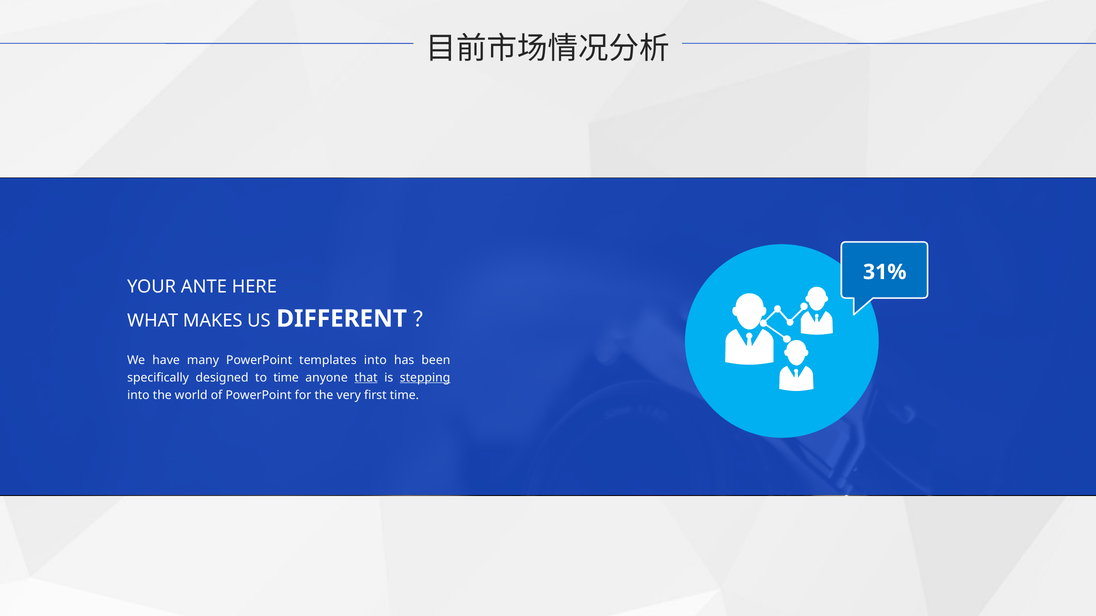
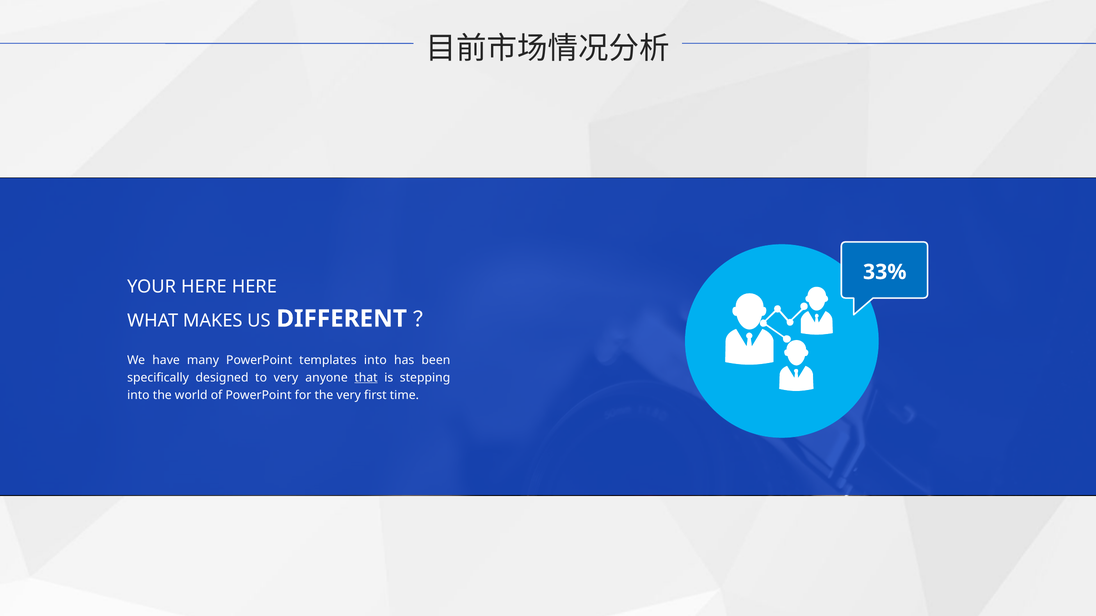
31%: 31% -> 33% (885, 272)
YOUR ANTE: ANTE -> HERE (204, 287)
to time: time -> very (286, 378)
stepping underline: present -> none (425, 378)
